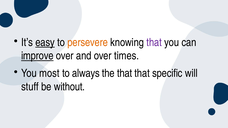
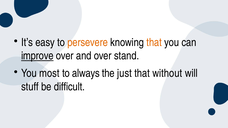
easy underline: present -> none (45, 42)
that colour: purple -> orange (154, 42)
times: times -> stand (127, 56)
the that: that -> just (124, 73)
specific: specific -> without (167, 73)
without: without -> difficult (69, 87)
